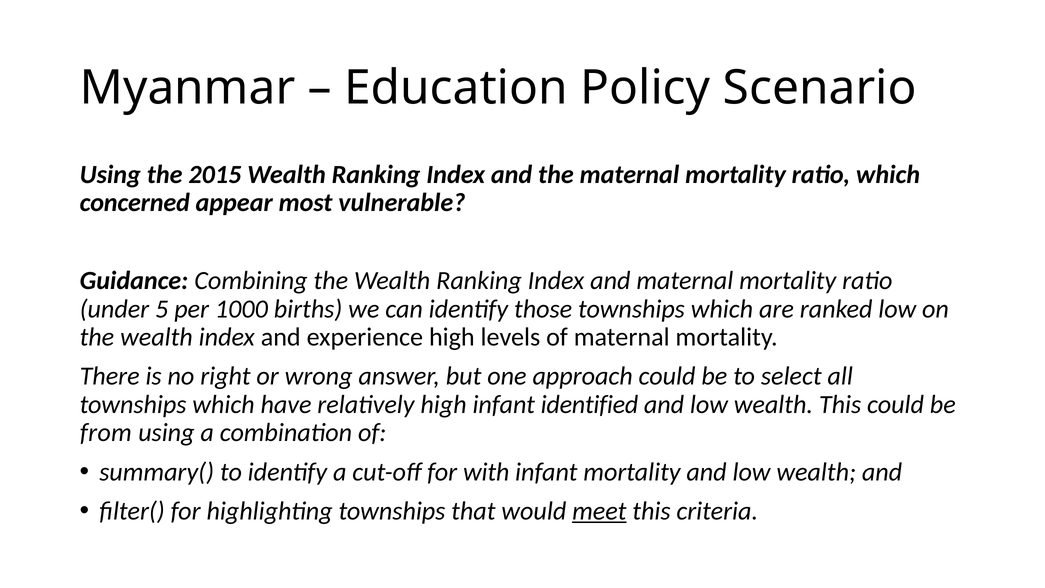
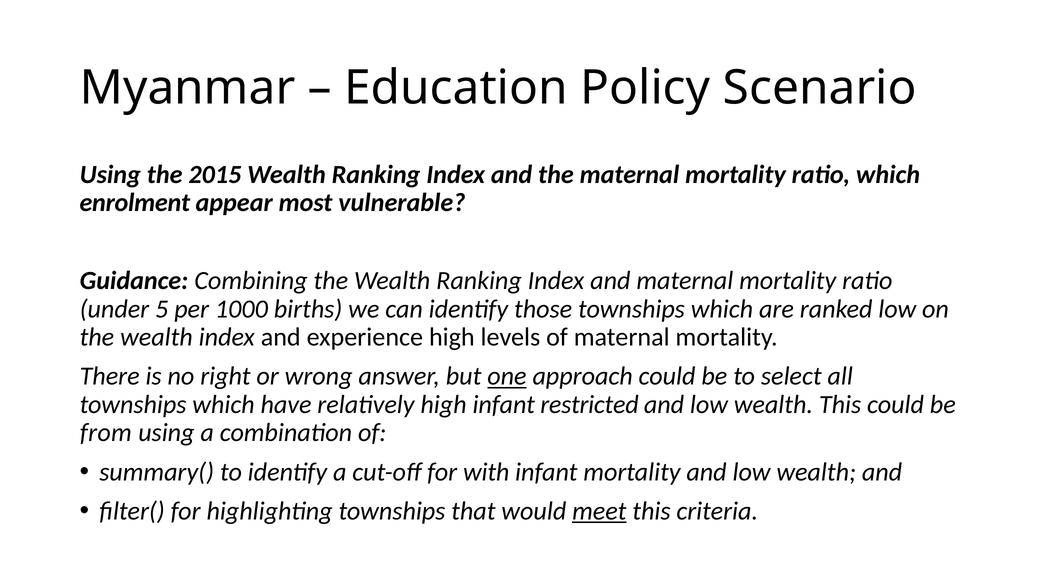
concerned: concerned -> enrolment (135, 203)
one underline: none -> present (507, 376)
identified: identified -> restricted (590, 404)
